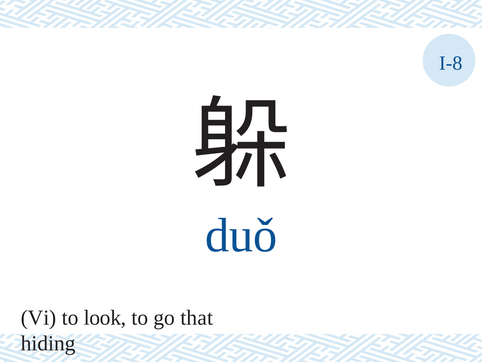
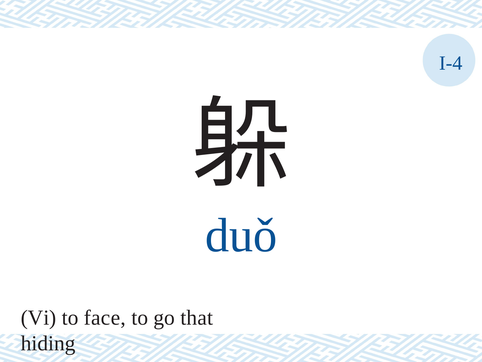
I-8: I-8 -> I-4 (451, 63)
look: look -> face (105, 317)
